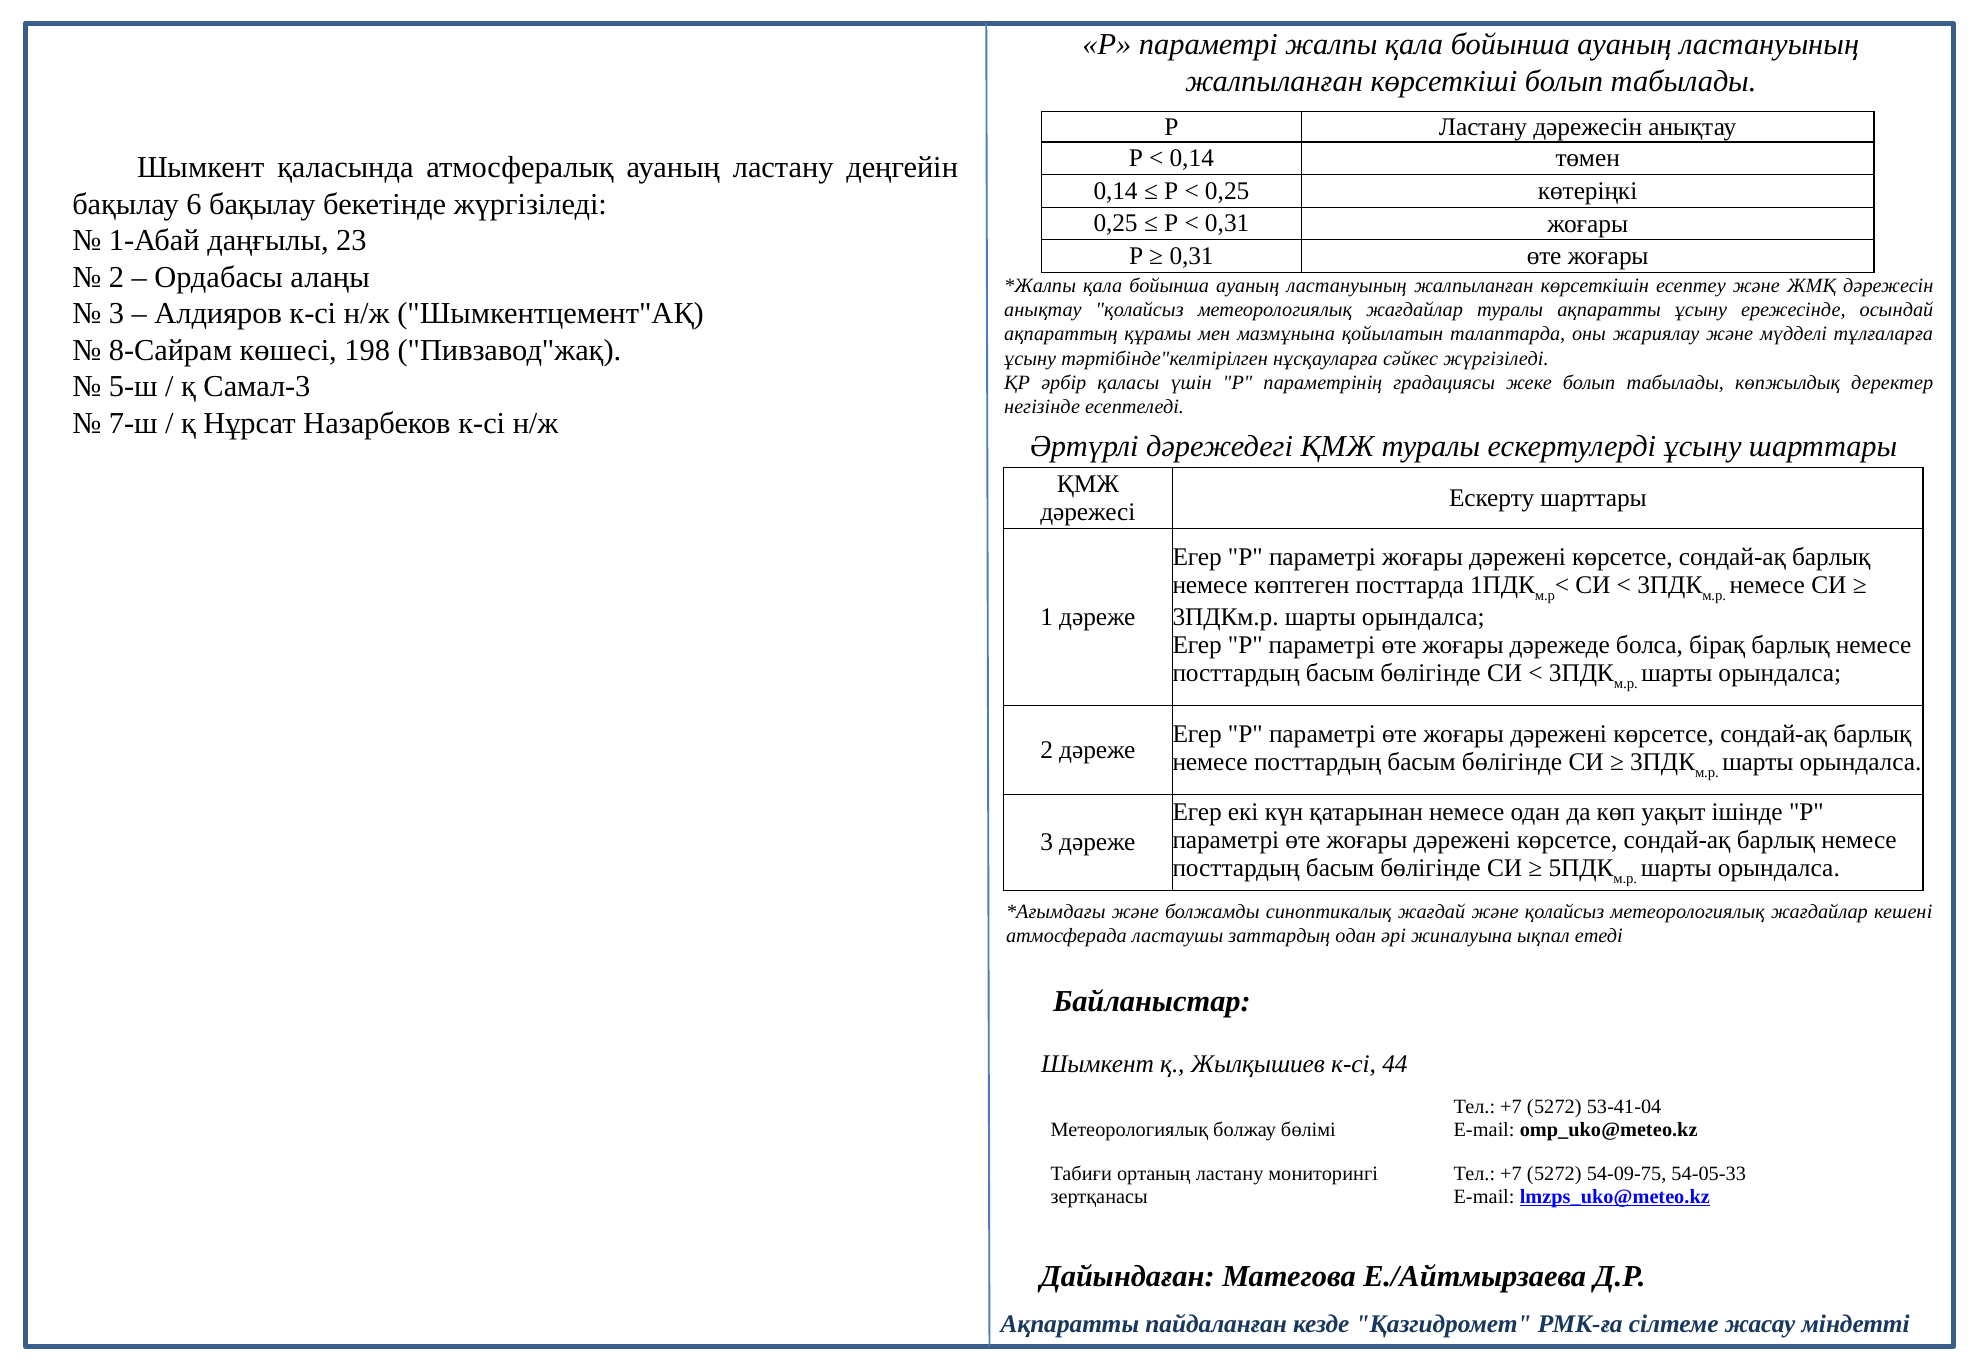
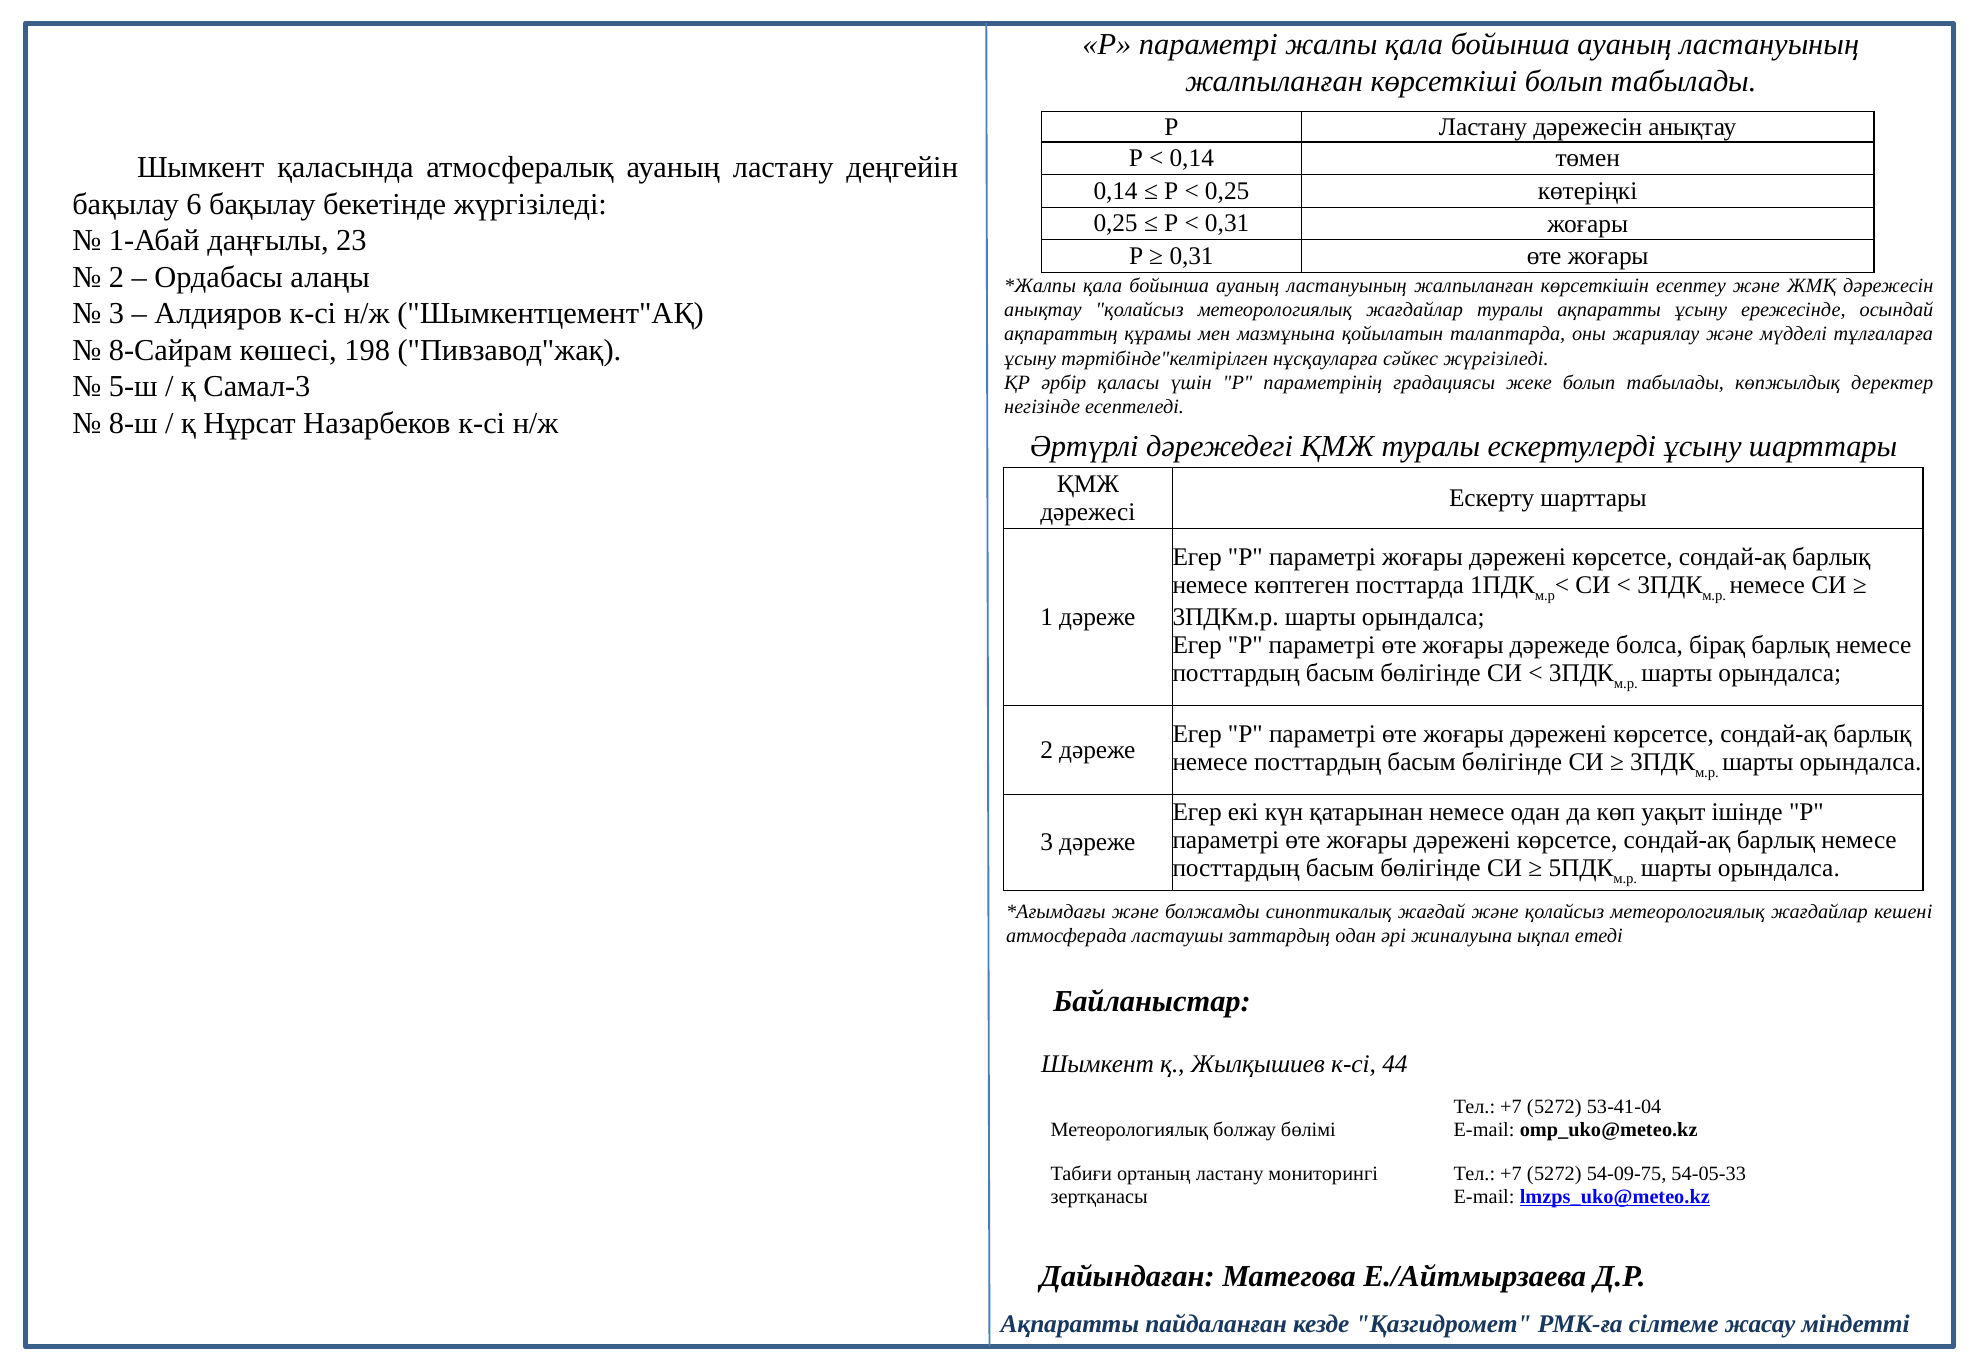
7-ш: 7-ш -> 8-ш (133, 423)
